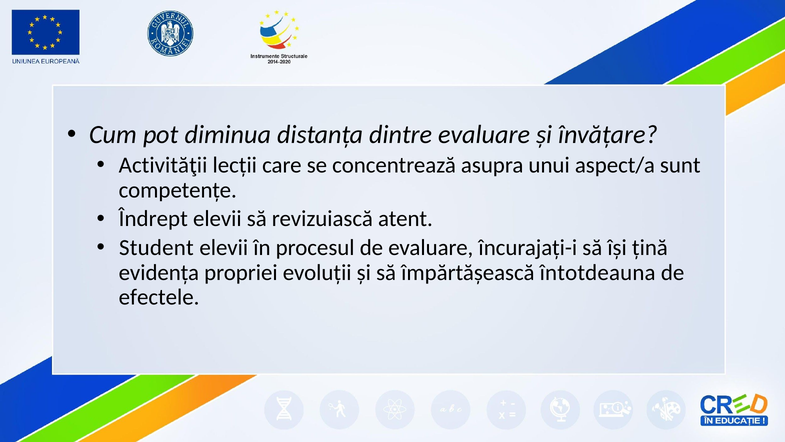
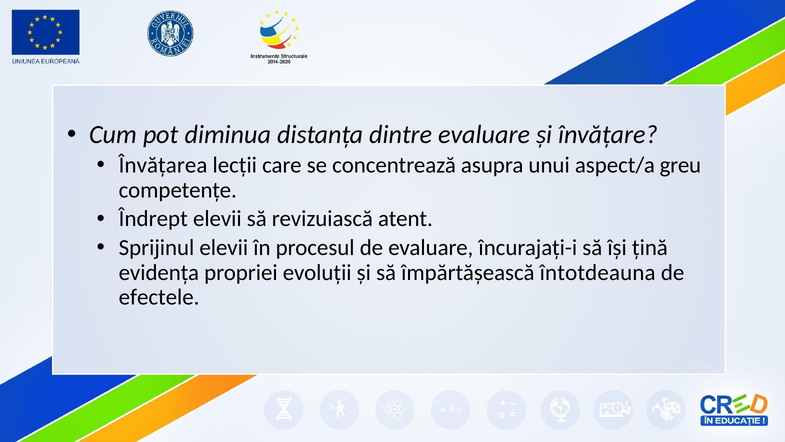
Activităţii: Activităţii -> Învățarea (163, 165)
sunt: sunt -> greu (680, 165)
Student: Student -> Sprijinul (157, 247)
